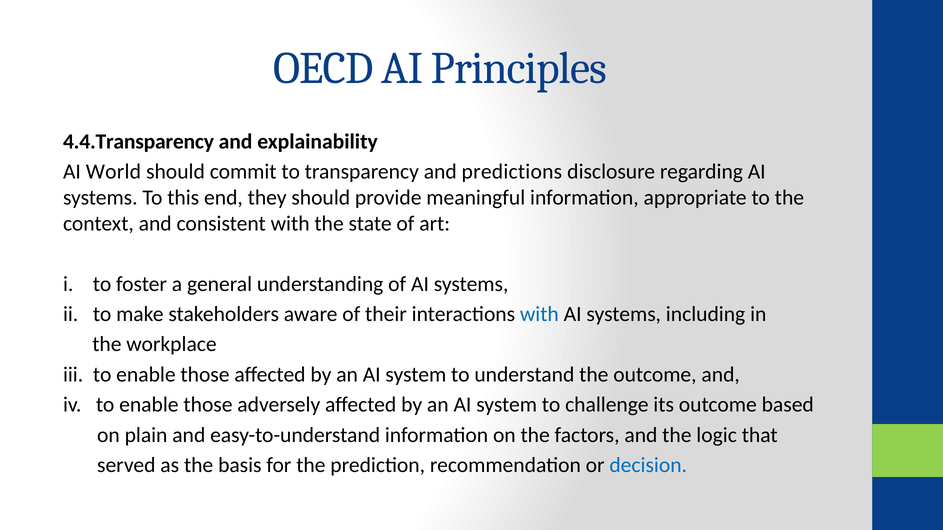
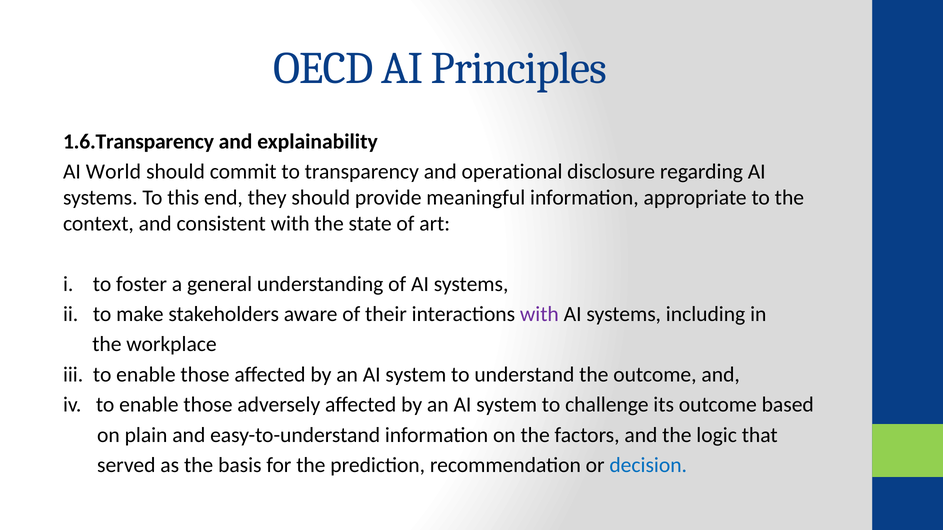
4.4.Transparency: 4.4.Transparency -> 1.6.Transparency (139, 142)
predictions: predictions -> operational (512, 172)
with colour: blue -> purple (539, 314)
